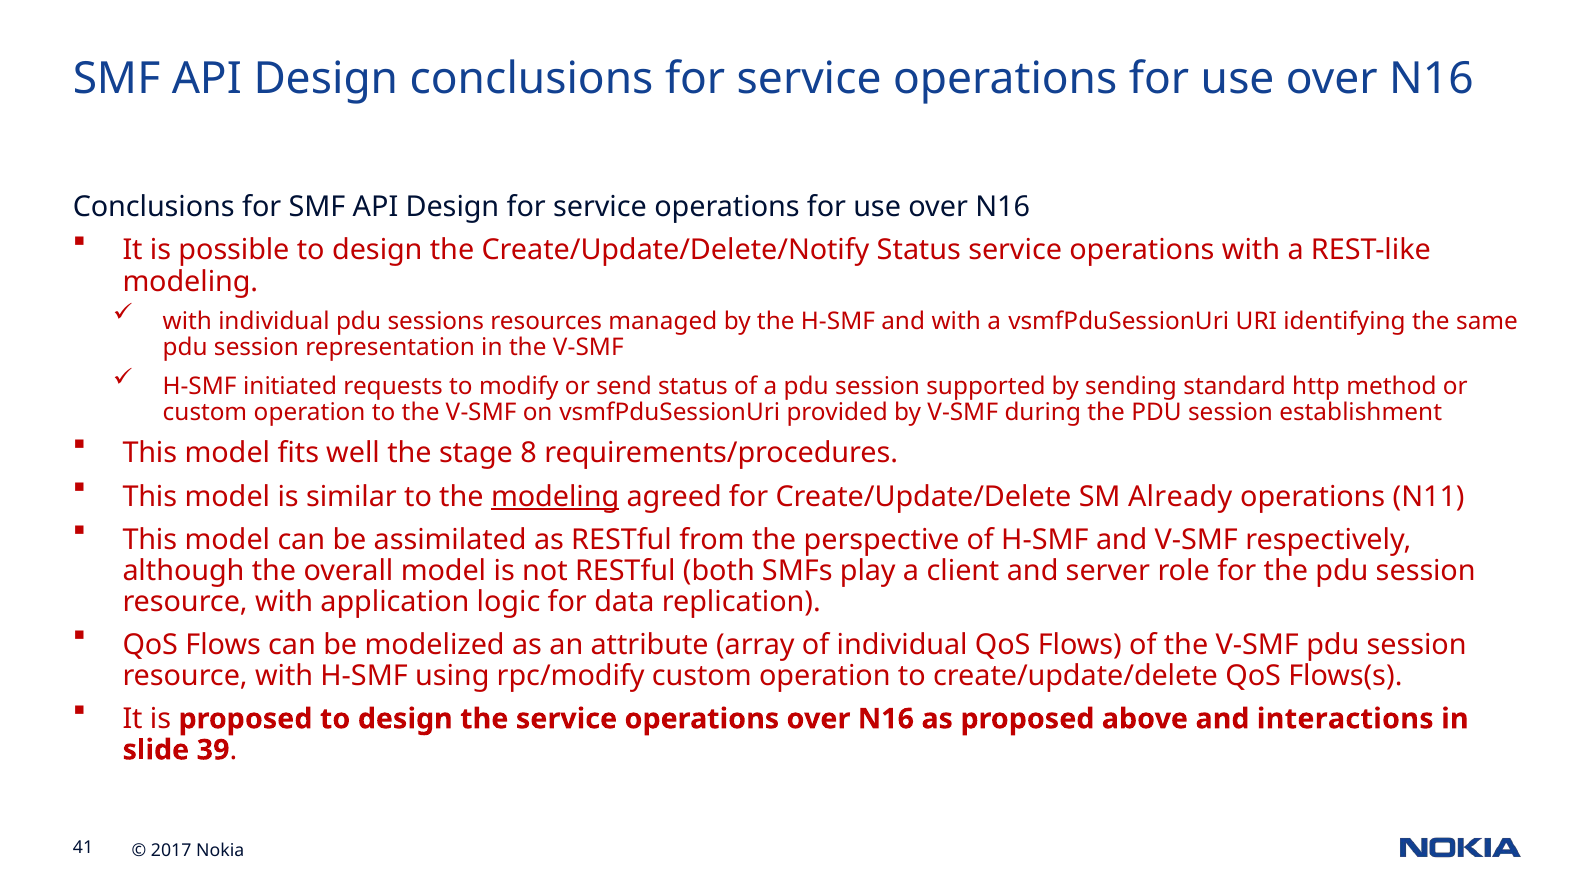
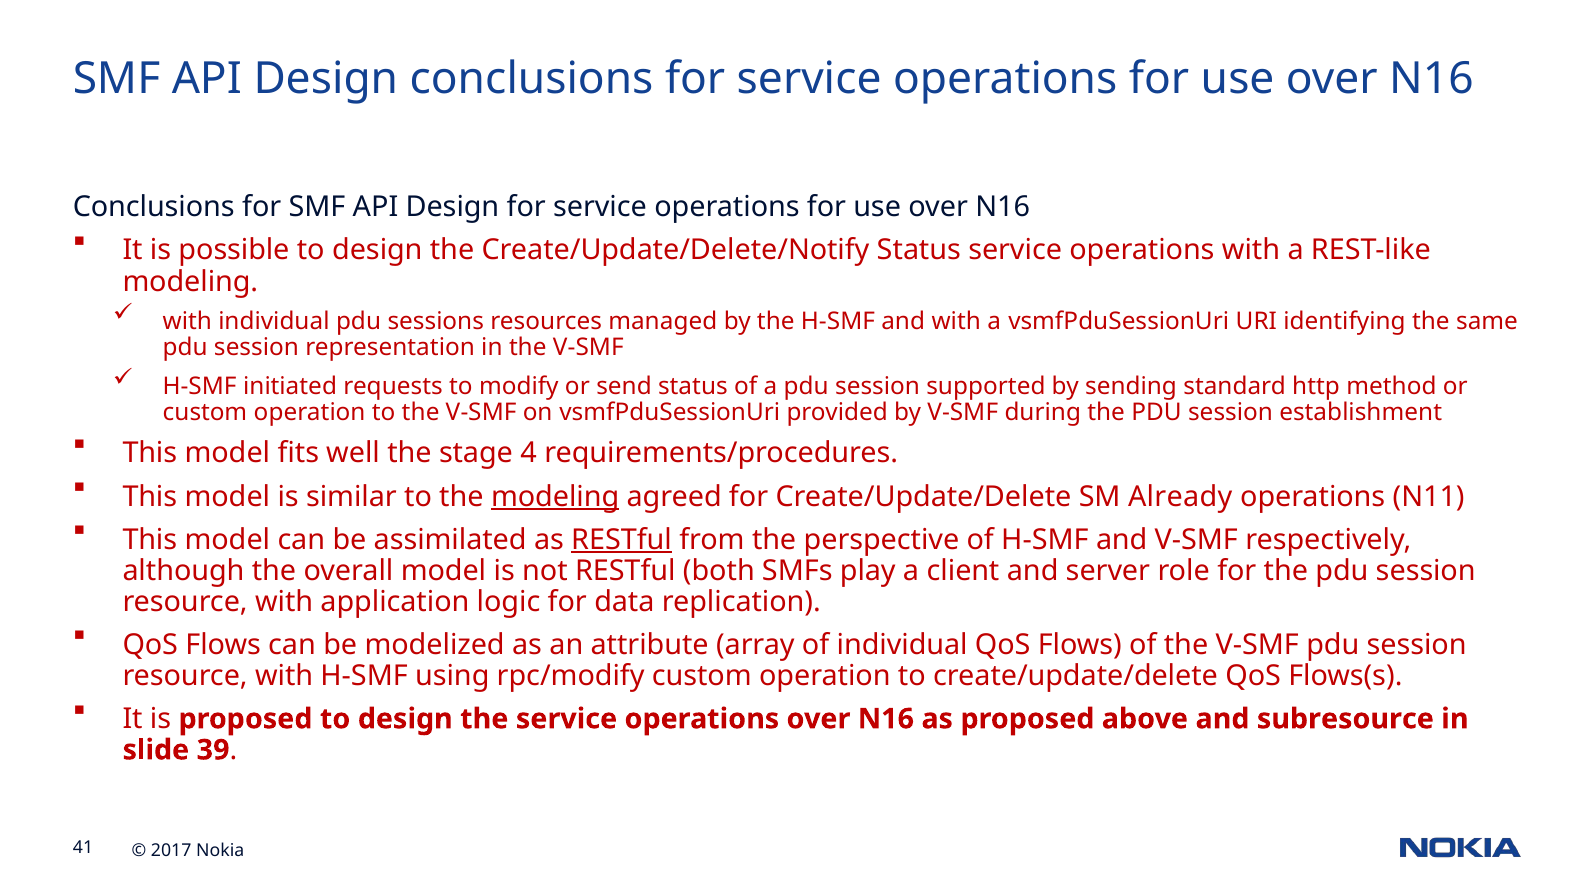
8: 8 -> 4 (529, 454)
RESTful underline: none -> present (622, 540)
interactions: interactions -> subresource (1345, 719)
